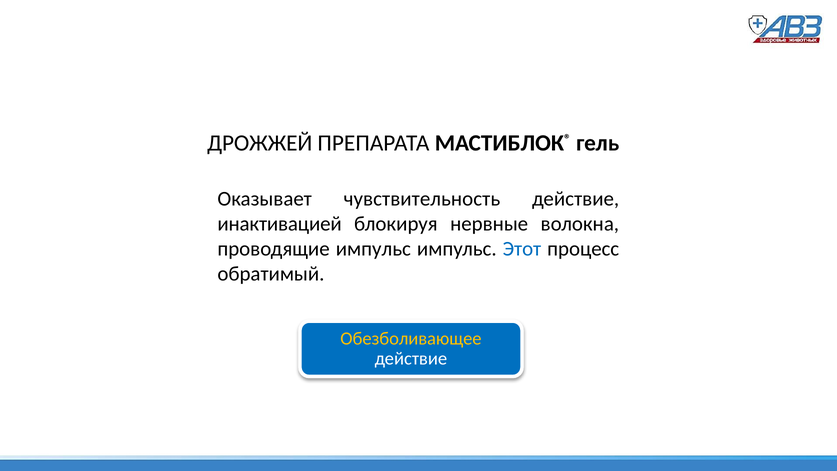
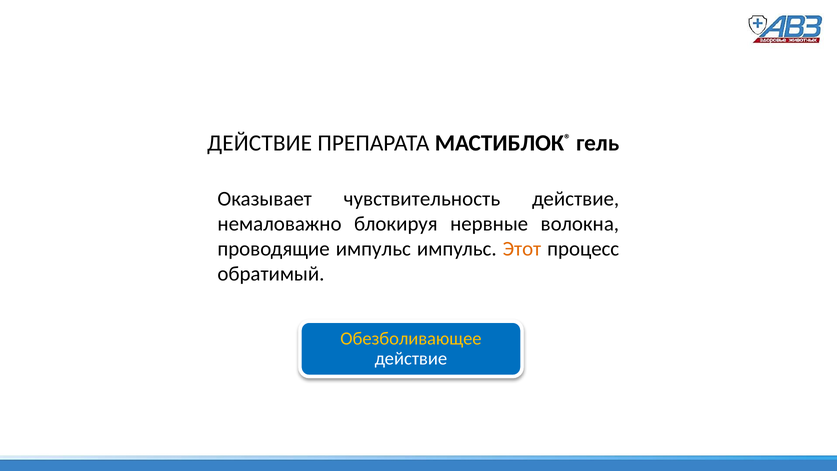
ДРОЖЖЕЙ: ДРОЖЖЕЙ -> ДЕЙСТВИЕ (260, 143)
инактивацией: инактивацией -> немаловажно (279, 224)
Этот colour: blue -> orange (522, 249)
